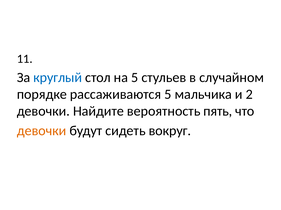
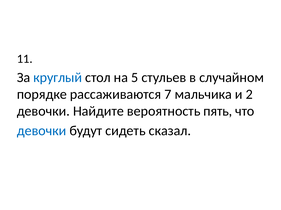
рассаживаются 5: 5 -> 7 (168, 95)
девочки colour: orange -> blue (42, 131)
вокруг: вокруг -> сказал (170, 131)
